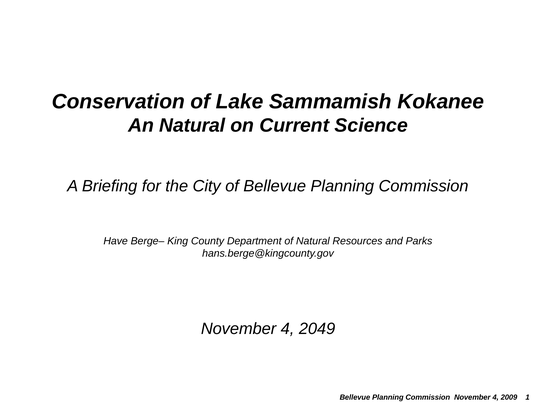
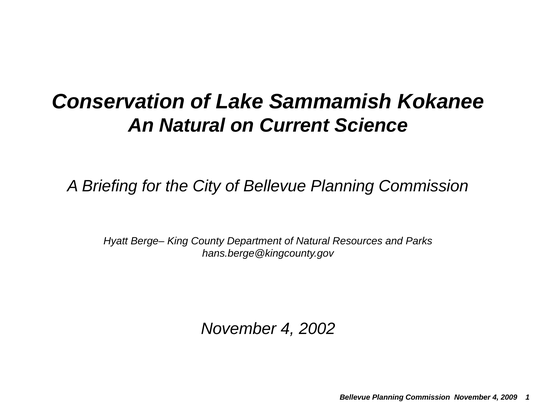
Have: Have -> Hyatt (116, 241)
2049: 2049 -> 2002 (317, 329)
